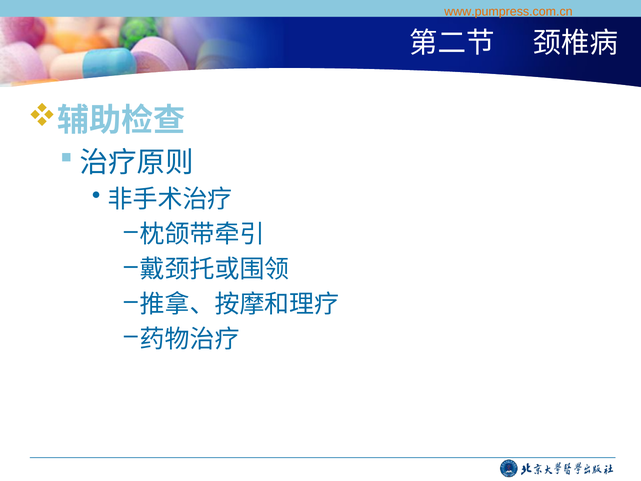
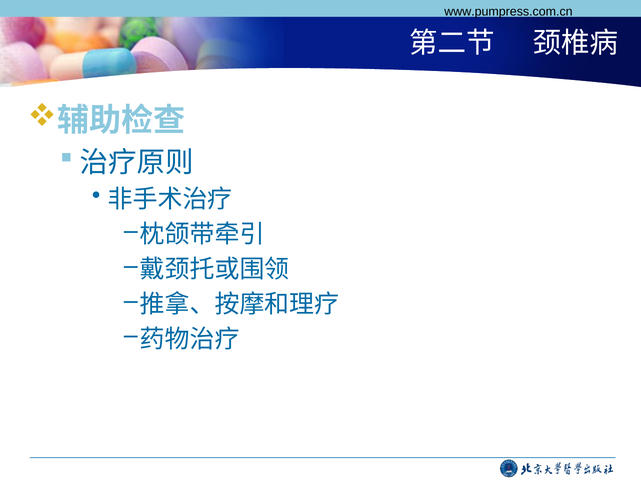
www.pumpress.com.cn colour: orange -> black (508, 12)
